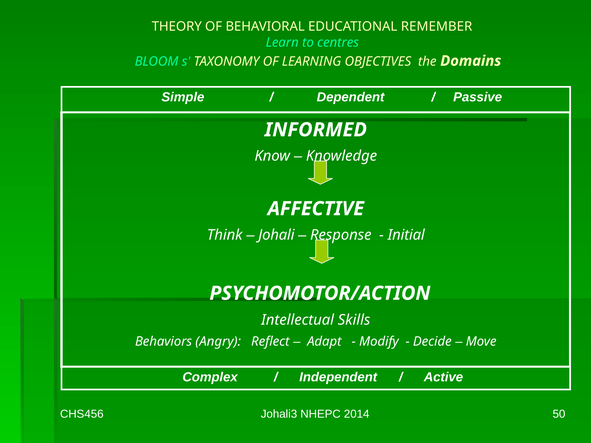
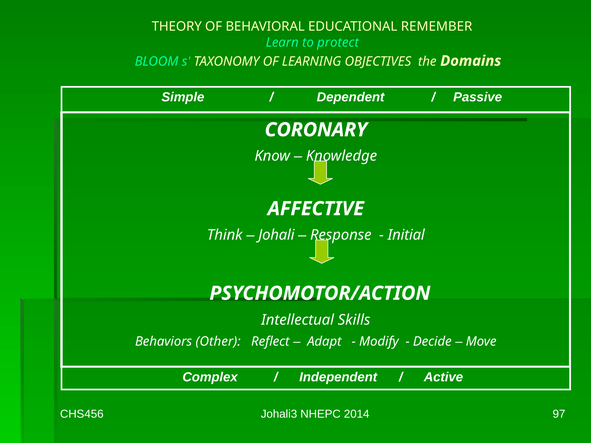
centres: centres -> protect (338, 42)
INFORMED: INFORMED -> CORONARY (316, 130)
Angry: Angry -> Other (218, 342)
50: 50 -> 97 (559, 414)
